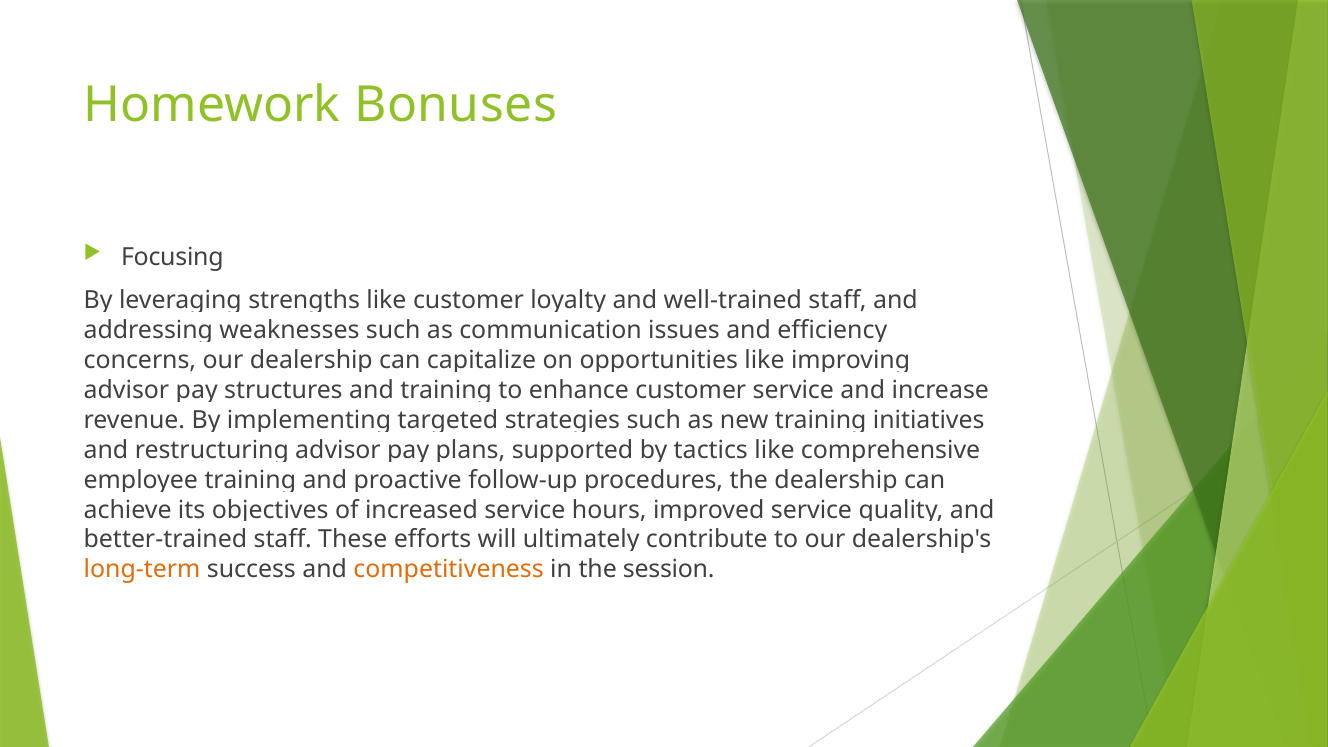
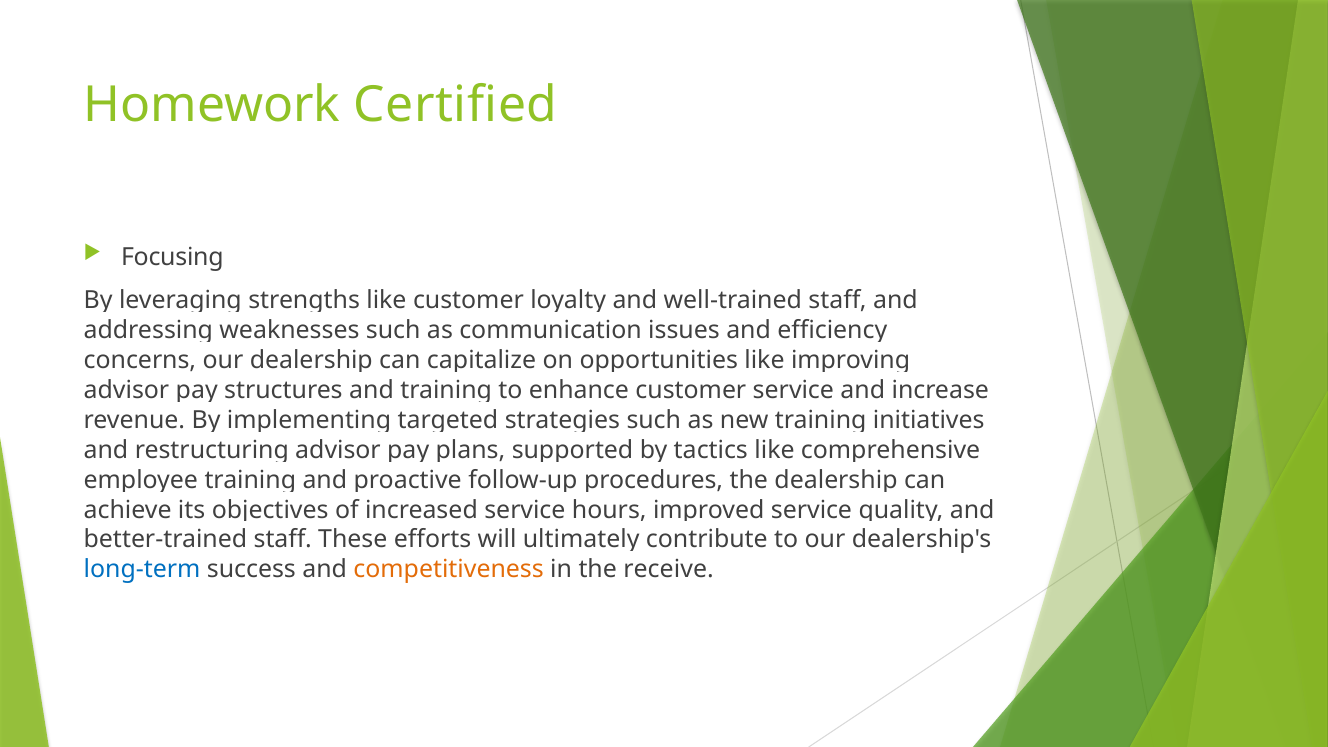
Bonuses: Bonuses -> Certified (456, 105)
long-term colour: orange -> blue (142, 570)
session: session -> receive (669, 570)
